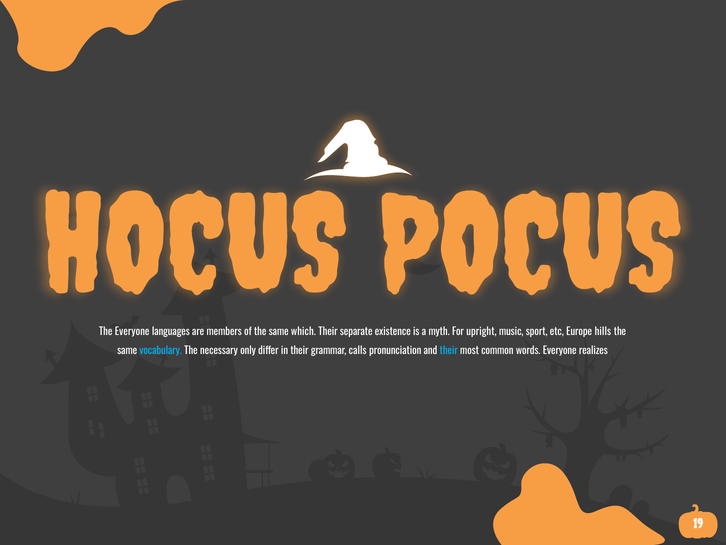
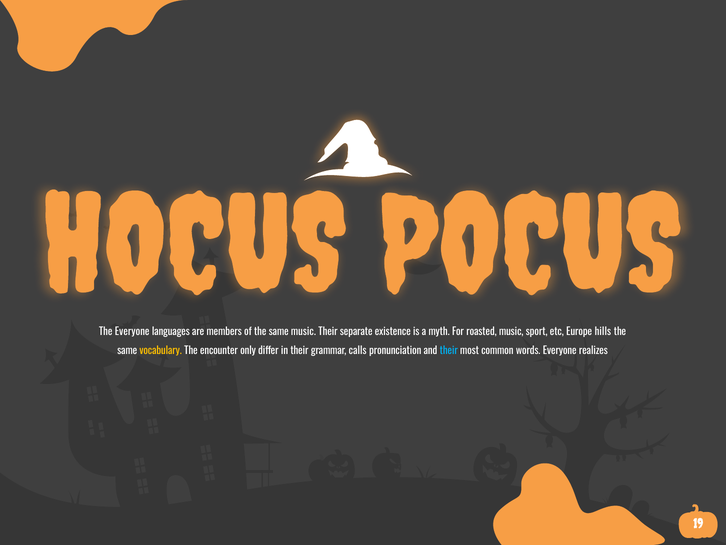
same which: which -> music (303, 331)
upright: upright -> roasted (481, 331)
vocabulary colour: light blue -> yellow (161, 351)
necessary: necessary -> encounter (219, 351)
